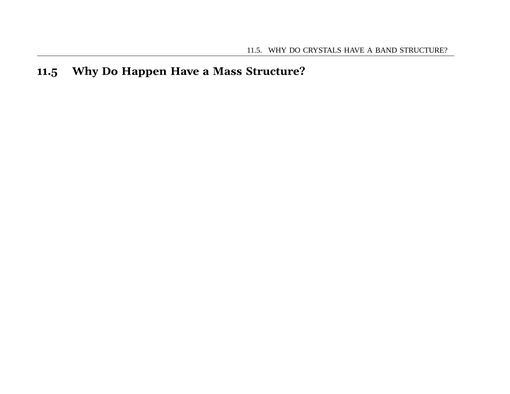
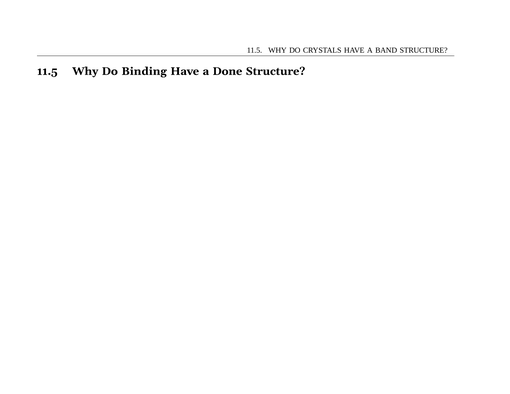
Happen: Happen -> Binding (144, 71)
Mass: Mass -> Done (227, 71)
